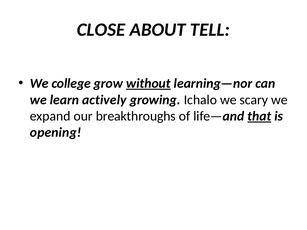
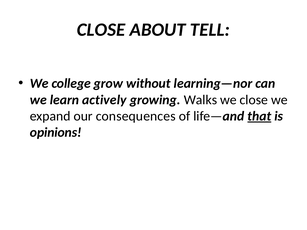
without underline: present -> none (148, 84)
Ichalo: Ichalo -> Walks (200, 100)
we scary: scary -> close (254, 100)
breakthroughs: breakthroughs -> consequences (136, 116)
opening: opening -> opinions (56, 133)
